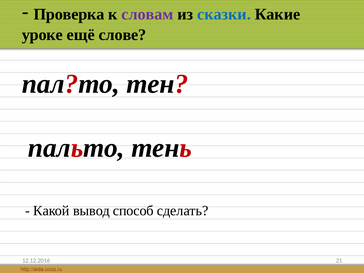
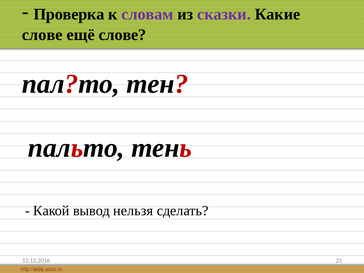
сказки colour: blue -> purple (224, 14)
уроке: уроке -> слове (42, 35)
способ: способ -> нельзя (133, 211)
